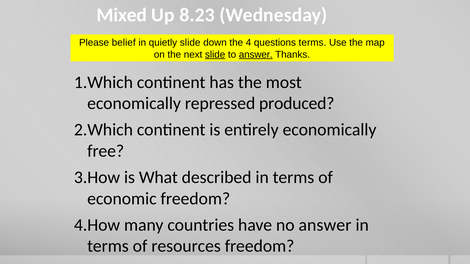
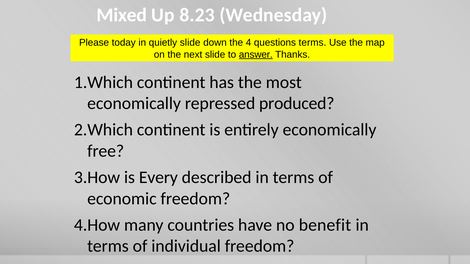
belief: belief -> today (124, 43)
slide underline: present -> none (215, 55)
What: What -> Every (158, 178)
no answer: answer -> benefit (325, 225)
resources: resources -> individual (186, 247)
